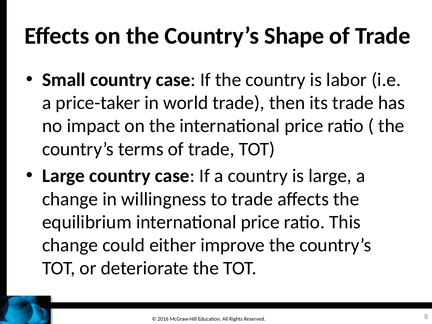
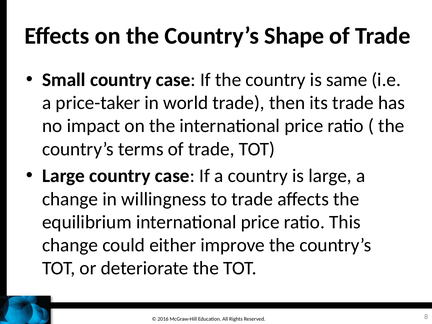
labor: labor -> same (347, 80)
